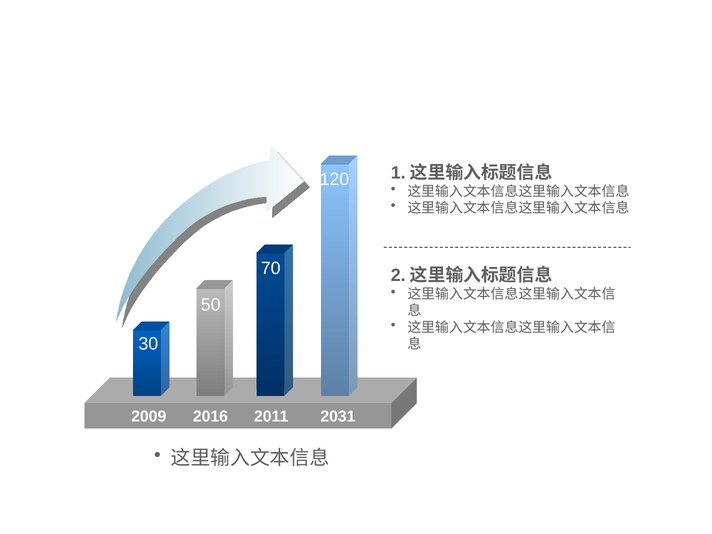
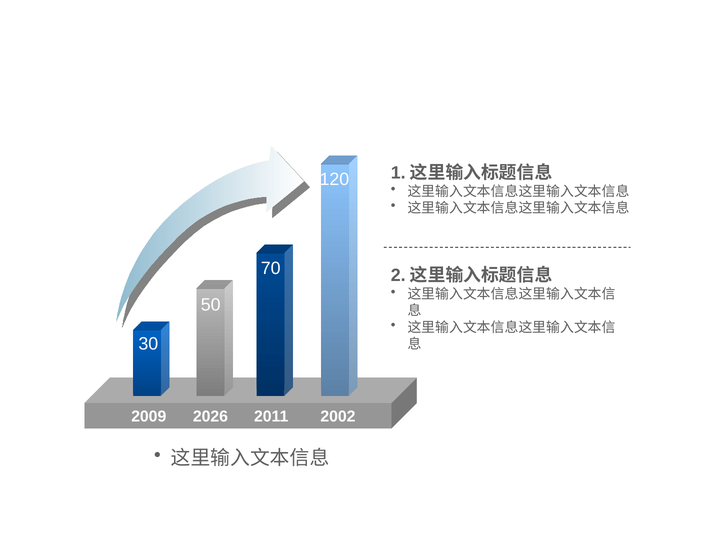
2016: 2016 -> 2026 (210, 416)
2031: 2031 -> 2002 (338, 416)
